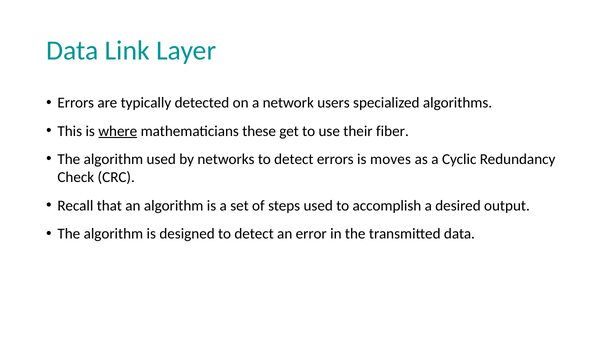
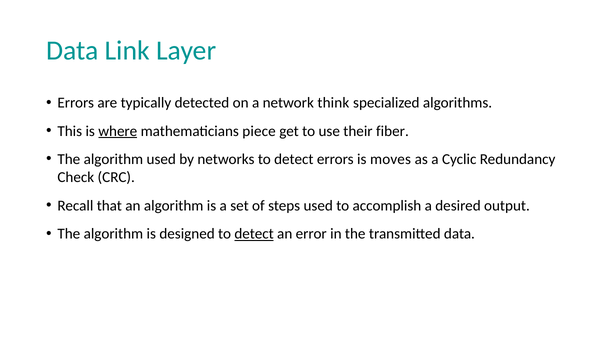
users: users -> think (333, 103)
these: these -> piece (259, 131)
detect underline: none -> present (254, 234)
